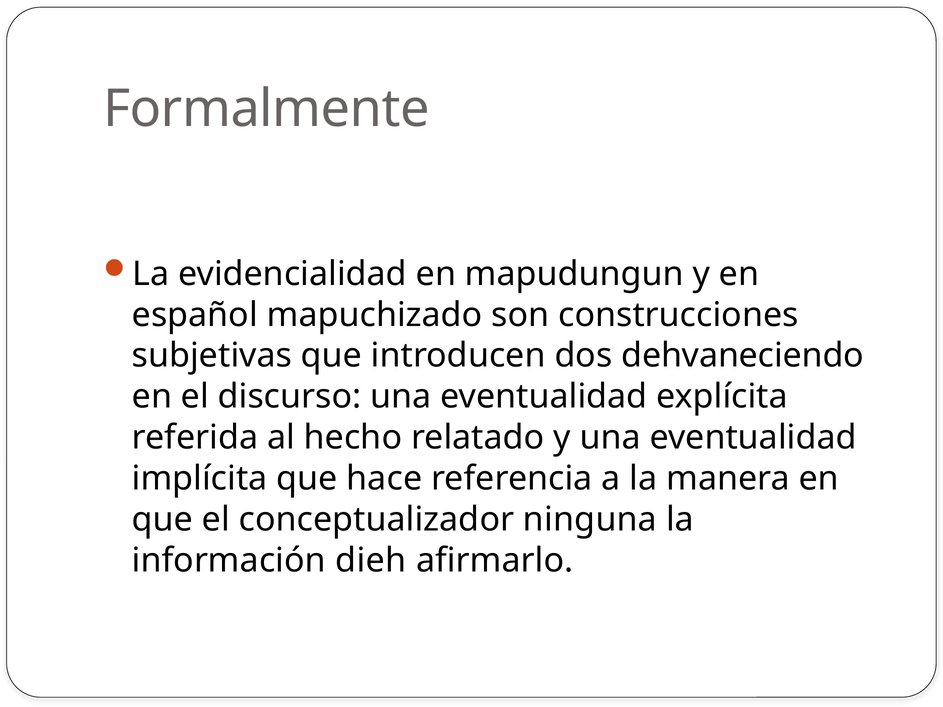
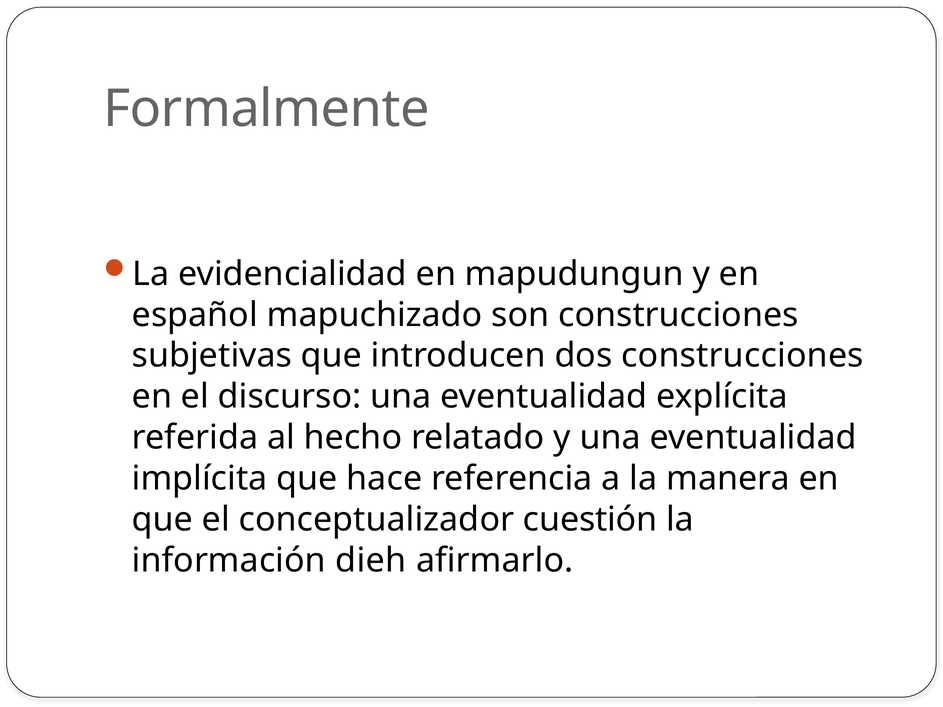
dos dehvaneciendo: dehvaneciendo -> construcciones (743, 356)
ninguna: ninguna -> cuestión (590, 520)
